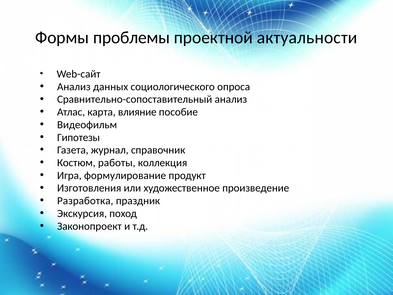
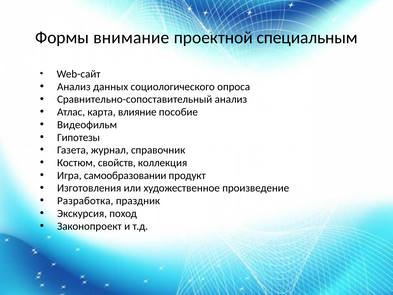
проблемы: проблемы -> внимание (131, 38)
актуальности: актуальности -> специальным (307, 38)
работы: работы -> свойств (117, 163)
формулирование: формулирование -> самообразовании (125, 175)
